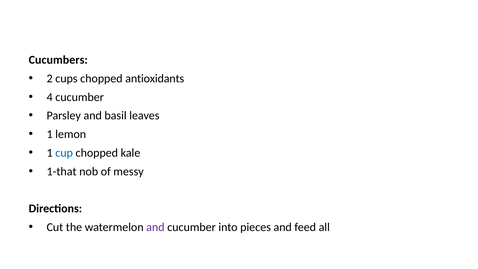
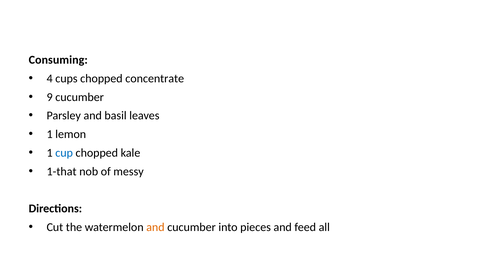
Cucumbers: Cucumbers -> Consuming (58, 60)
2: 2 -> 4 (50, 78)
antioxidants: antioxidants -> concentrate (155, 78)
4: 4 -> 9 (50, 97)
and colour: purple -> orange (155, 227)
